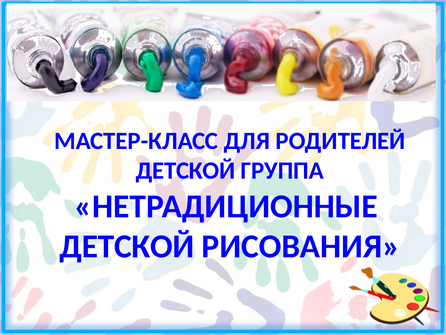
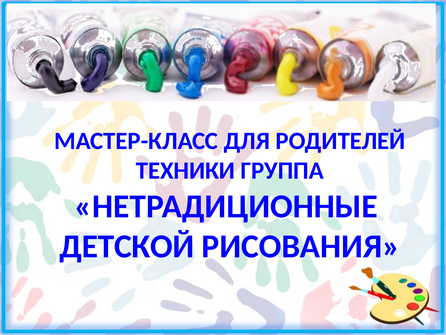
ДЕТСКОЙ: ДЕТСКОЙ -> ТЕХНИКИ (185, 170)
